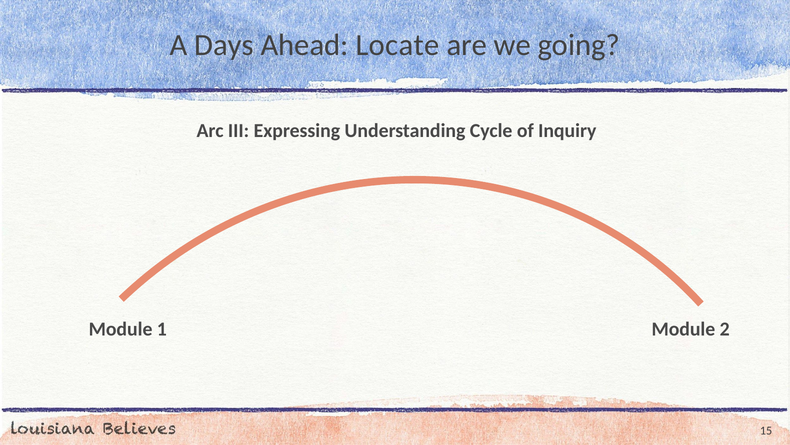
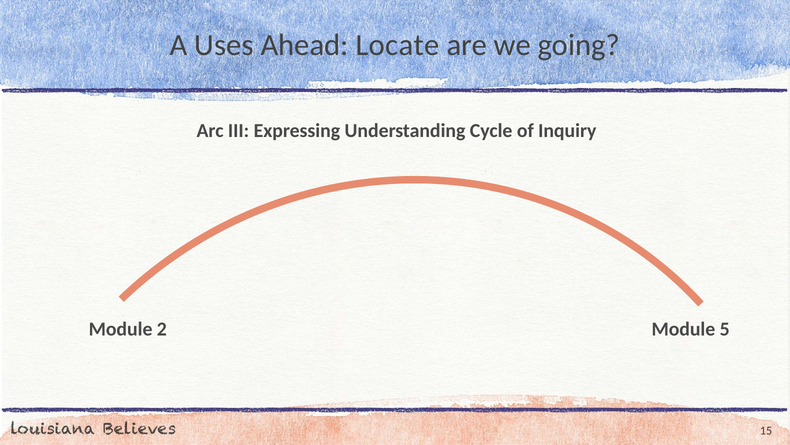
Days: Days -> Uses (224, 45)
1: 1 -> 2 (162, 329)
2: 2 -> 5 (725, 329)
